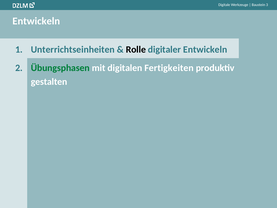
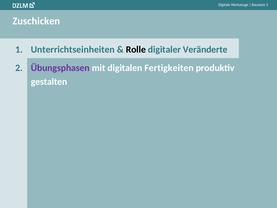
Entwickeln: Entwickeln -> Zuschicken (36, 21)
digitaler Entwickeln: Entwickeln -> Veränderte (205, 49)
Übungsphasen colour: green -> purple (60, 68)
